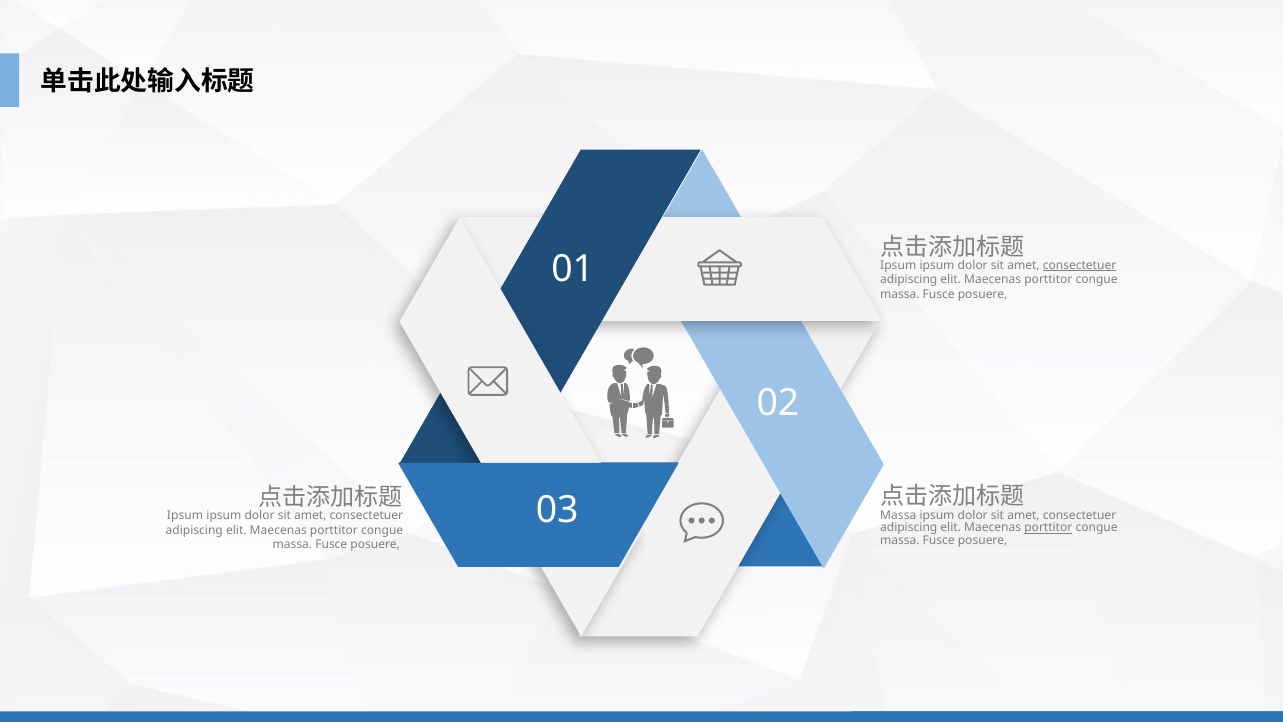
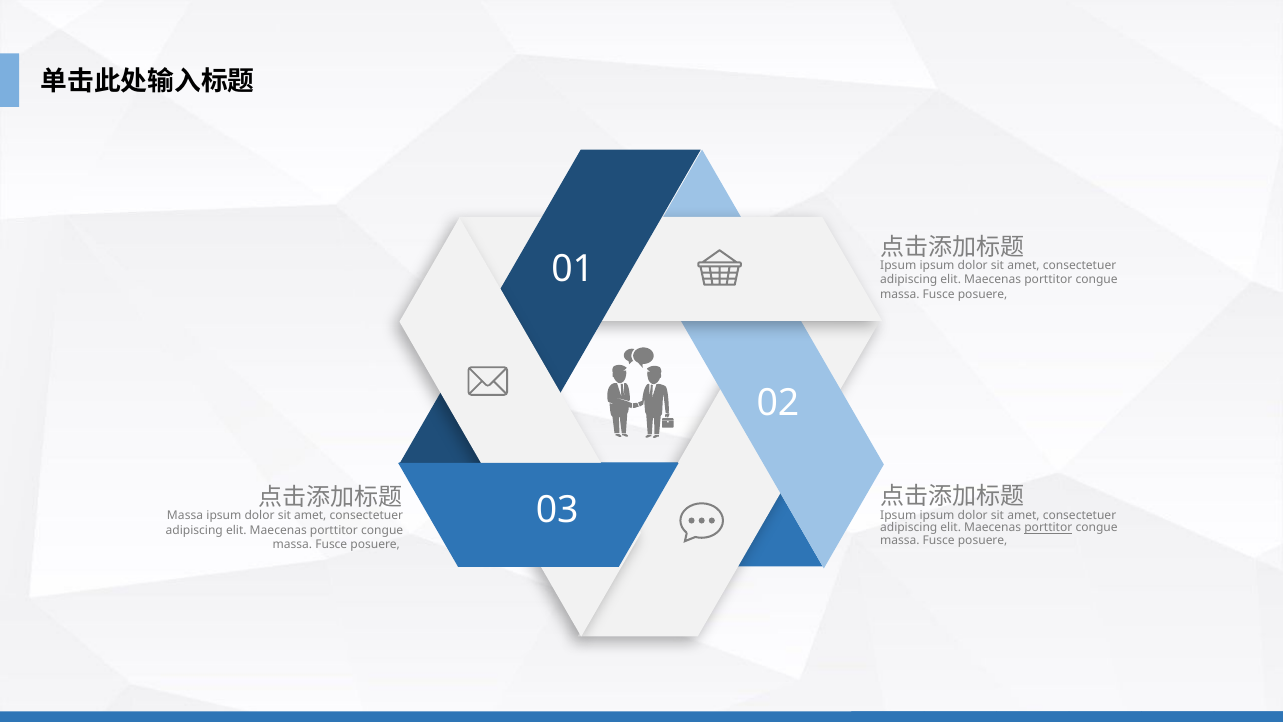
consectetuer underline: present -> none (1080, 265)
Massa: Massa -> Ipsum (898, 515)
Ipsum: Ipsum -> Massa (185, 515)
